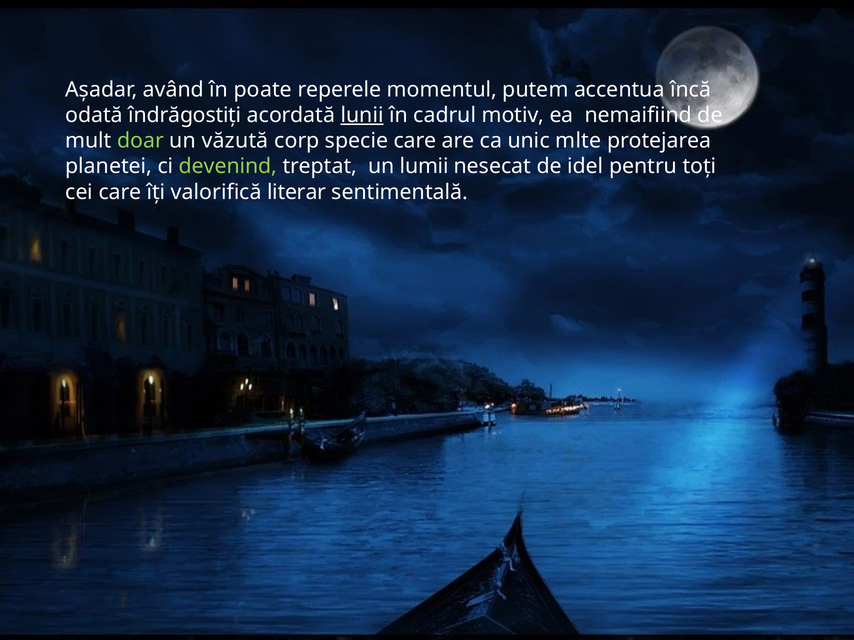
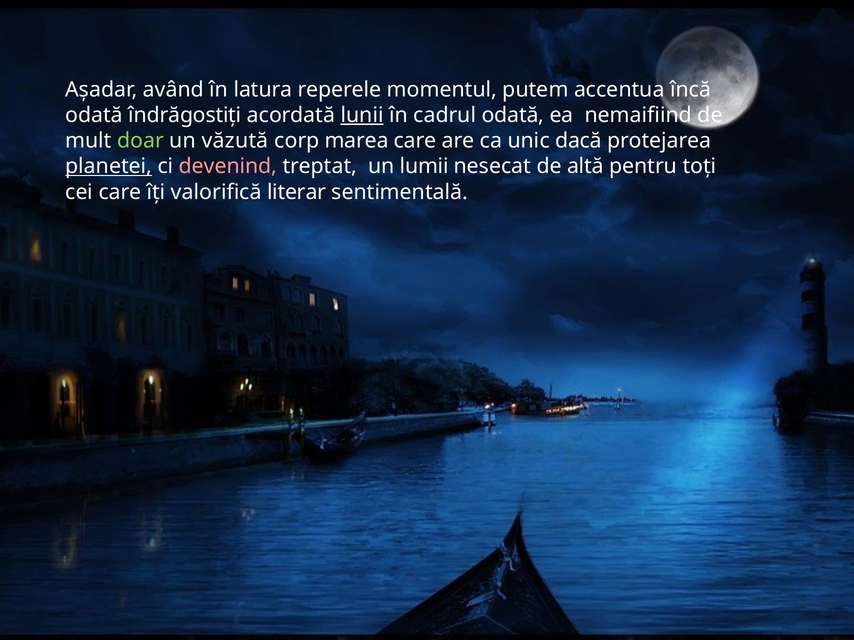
poate: poate -> latura (263, 90)
cadrul motiv: motiv -> odată (513, 115)
specie: specie -> marea (357, 141)
mlte: mlte -> dacă (579, 141)
planetei underline: none -> present (109, 167)
devenind colour: light green -> pink (228, 167)
idel: idel -> altă (585, 167)
